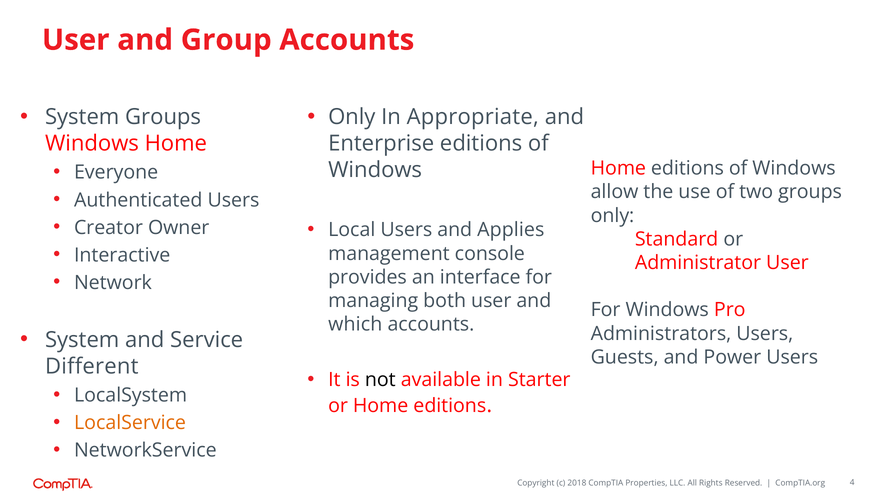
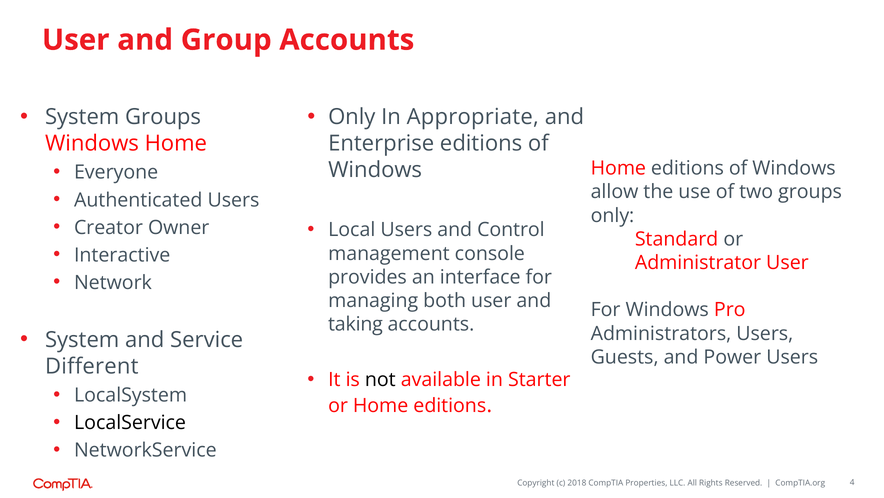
Applies: Applies -> Control (511, 230)
which: which -> taking (355, 324)
LocalService colour: orange -> black (130, 422)
